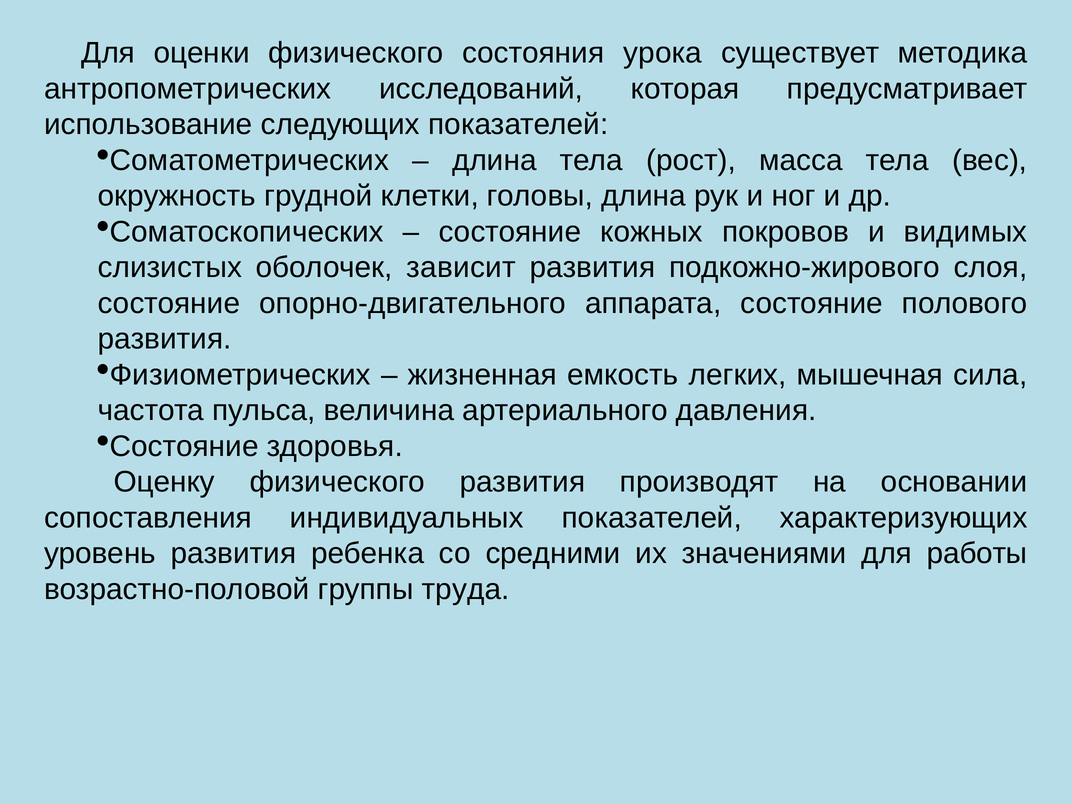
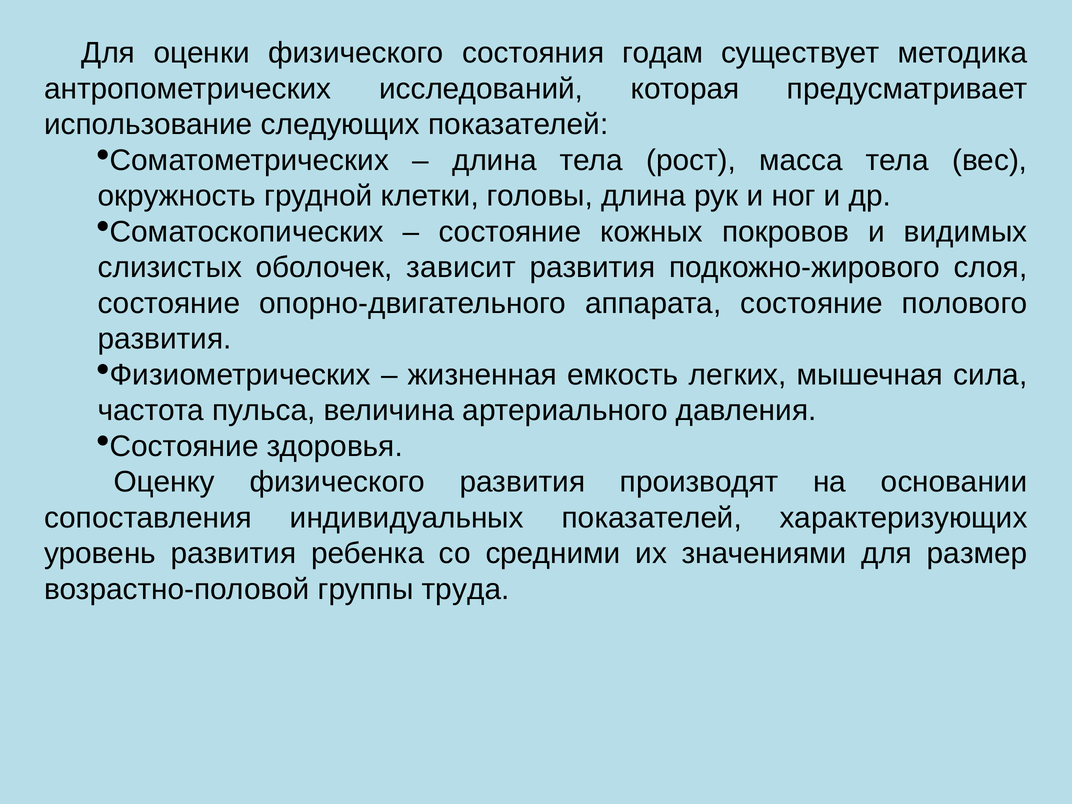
урока: урока -> годам (663, 53)
работы: работы -> размер (977, 554)
